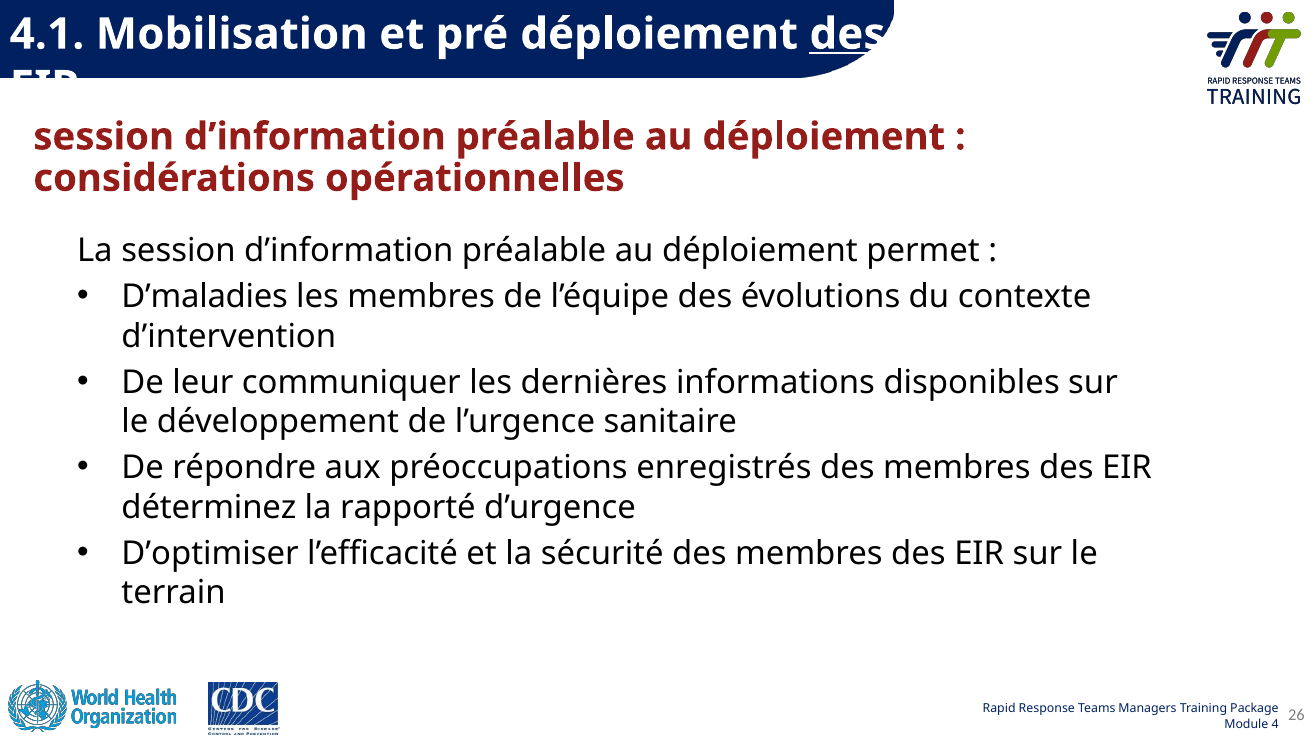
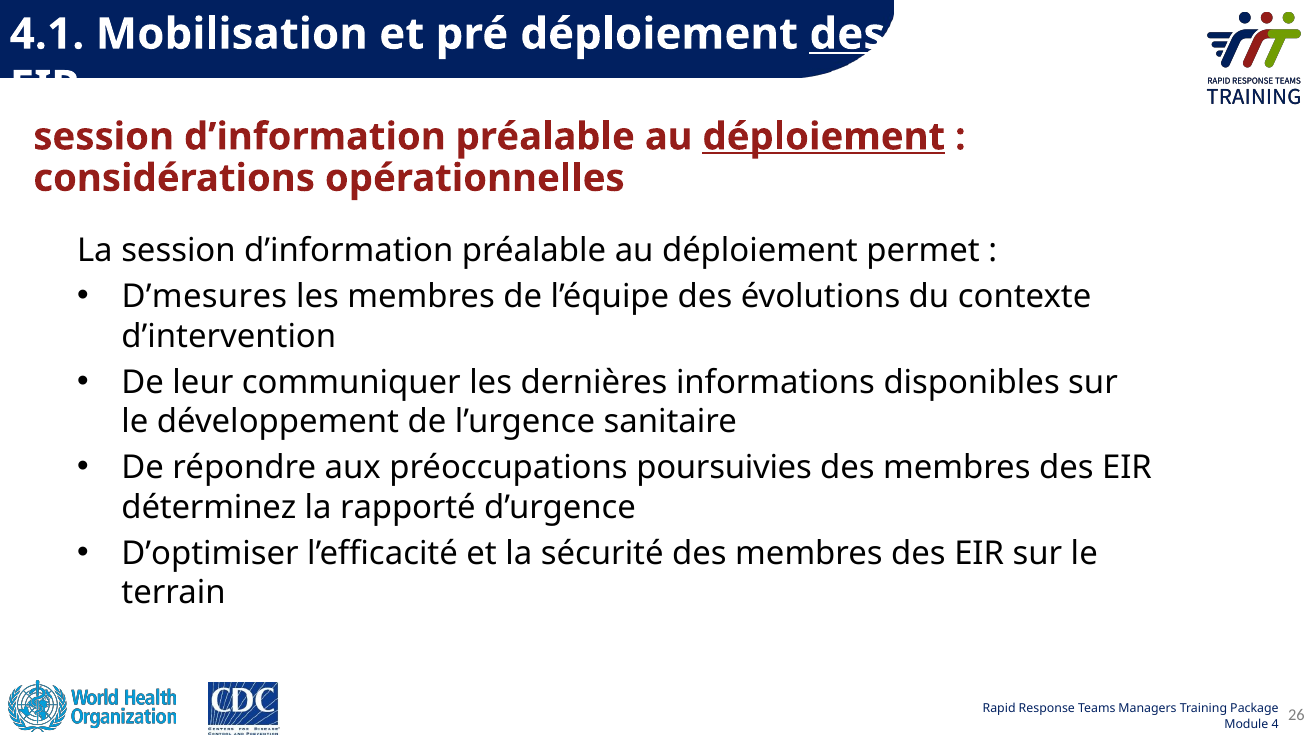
déploiement underline: none -> present (824, 137)
D’maladies: D’maladies -> D’mesures (204, 297)
enregistrés: enregistrés -> poursuivies (724, 467)
